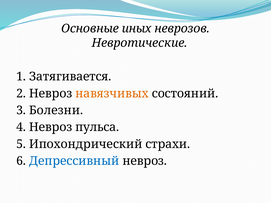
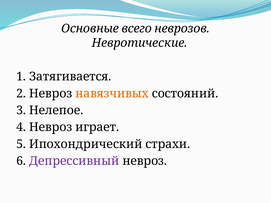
иных: иных -> всего (137, 28)
Болезни: Болезни -> Нелепое (56, 110)
пульса: пульса -> играет (97, 127)
Депрессивный colour: blue -> purple (74, 161)
